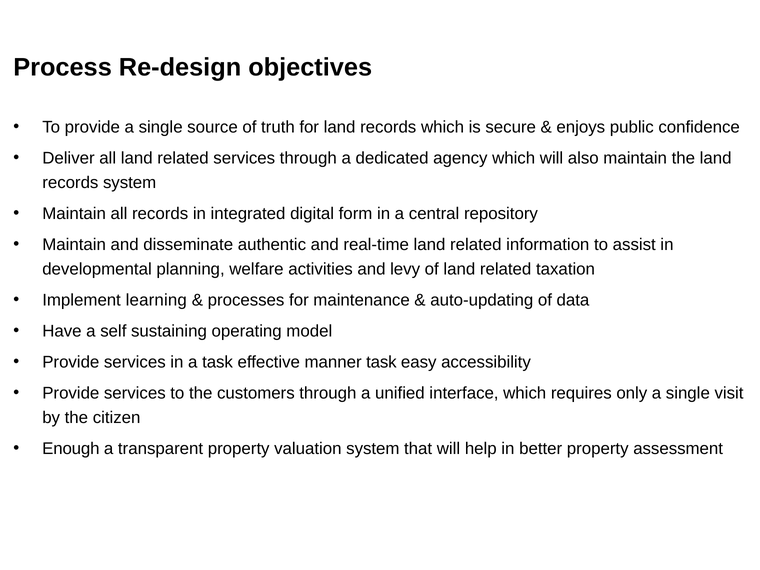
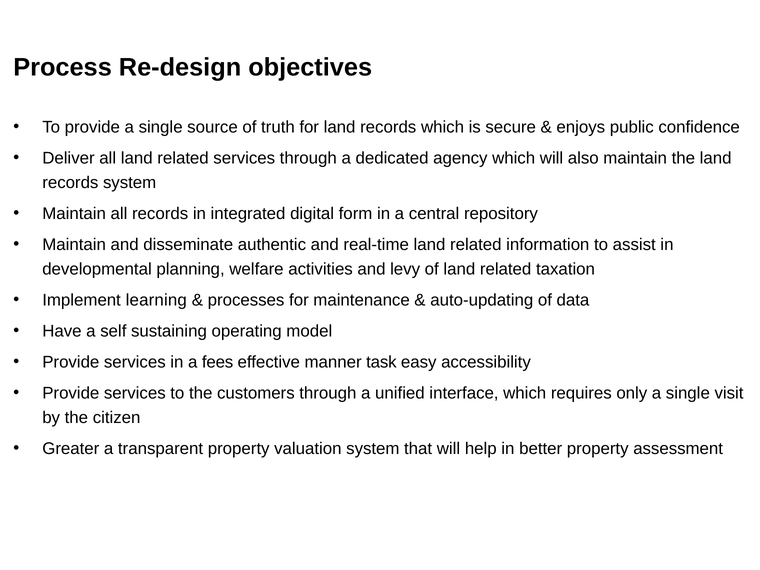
a task: task -> fees (218, 362)
Enough: Enough -> Greater (71, 449)
